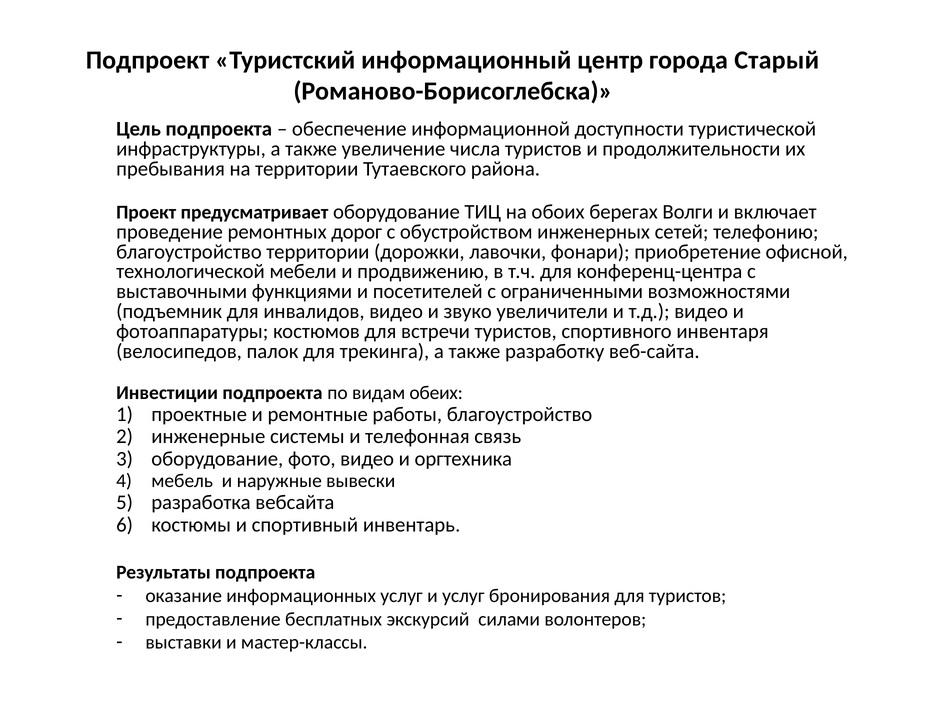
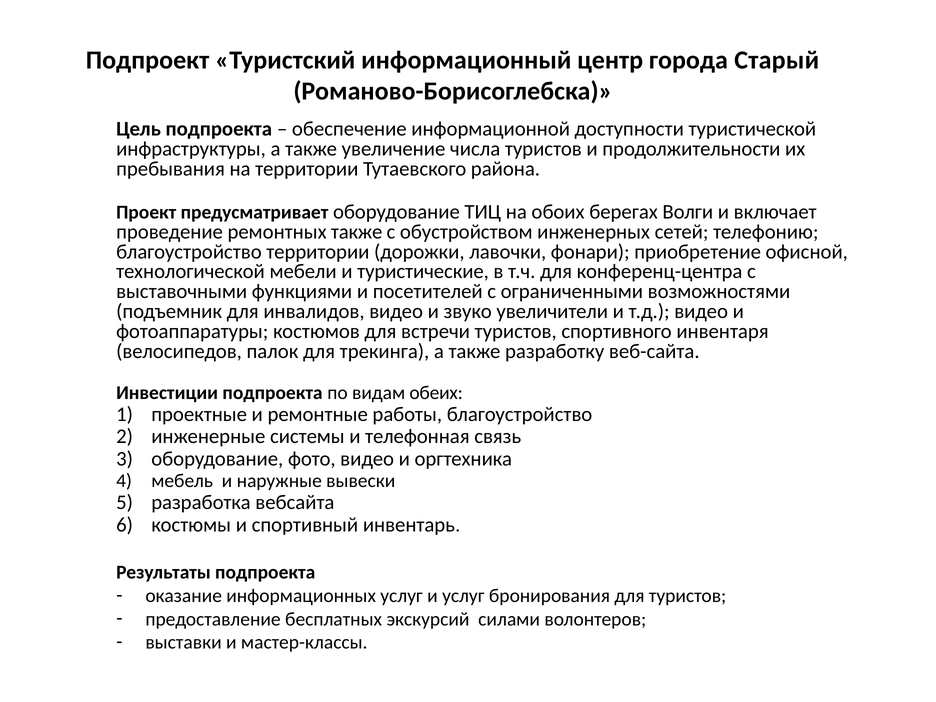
ремонтных дорог: дорог -> также (357, 232)
продвижению: продвижению -> туристические (423, 272)
